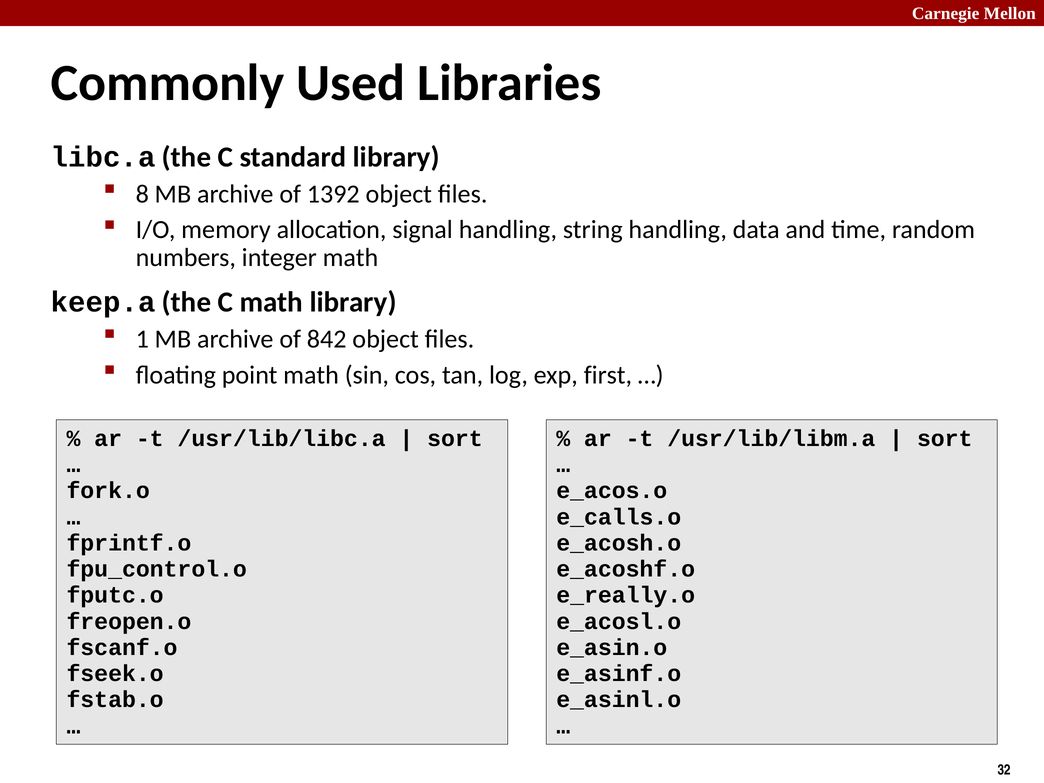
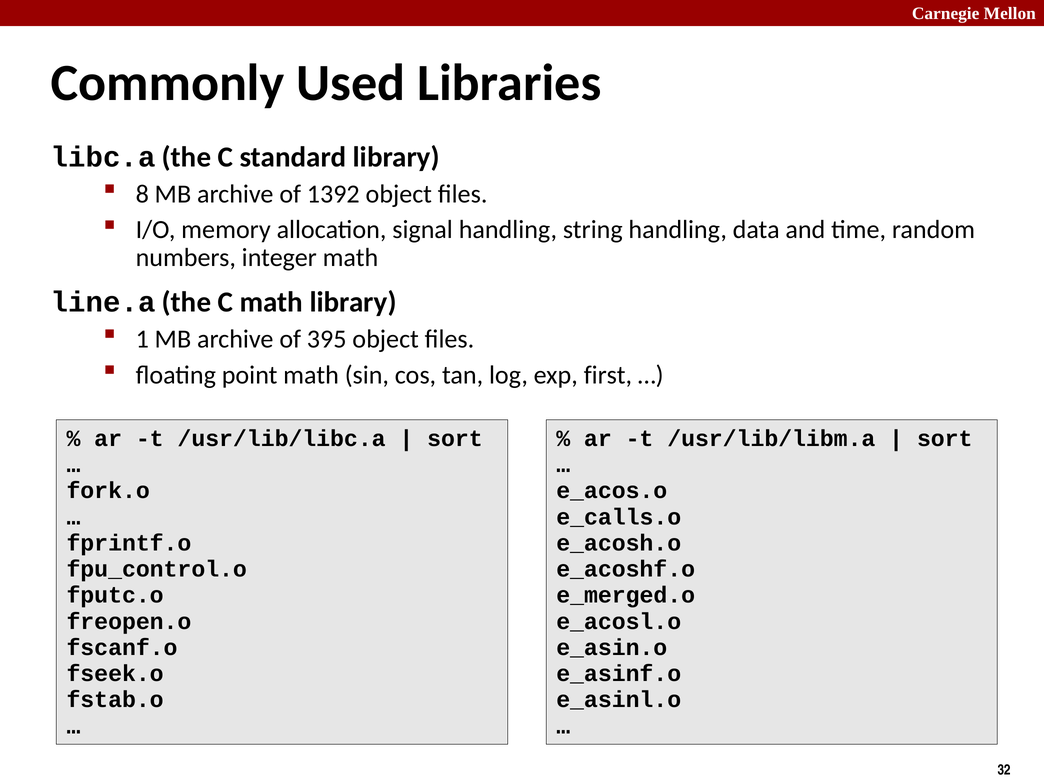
keep.a: keep.a -> line.a (103, 302)
842: 842 -> 395 (327, 339)
e_really.o: e_really.o -> e_merged.o (626, 595)
